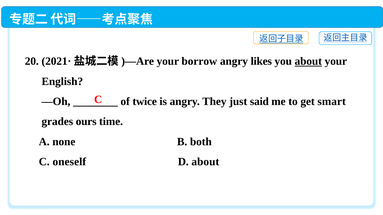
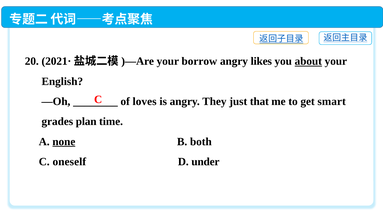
twice: twice -> loves (145, 102)
said: said -> that (259, 102)
ours: ours -> plan (86, 122)
none underline: none -> present (64, 142)
D about: about -> under (205, 162)
